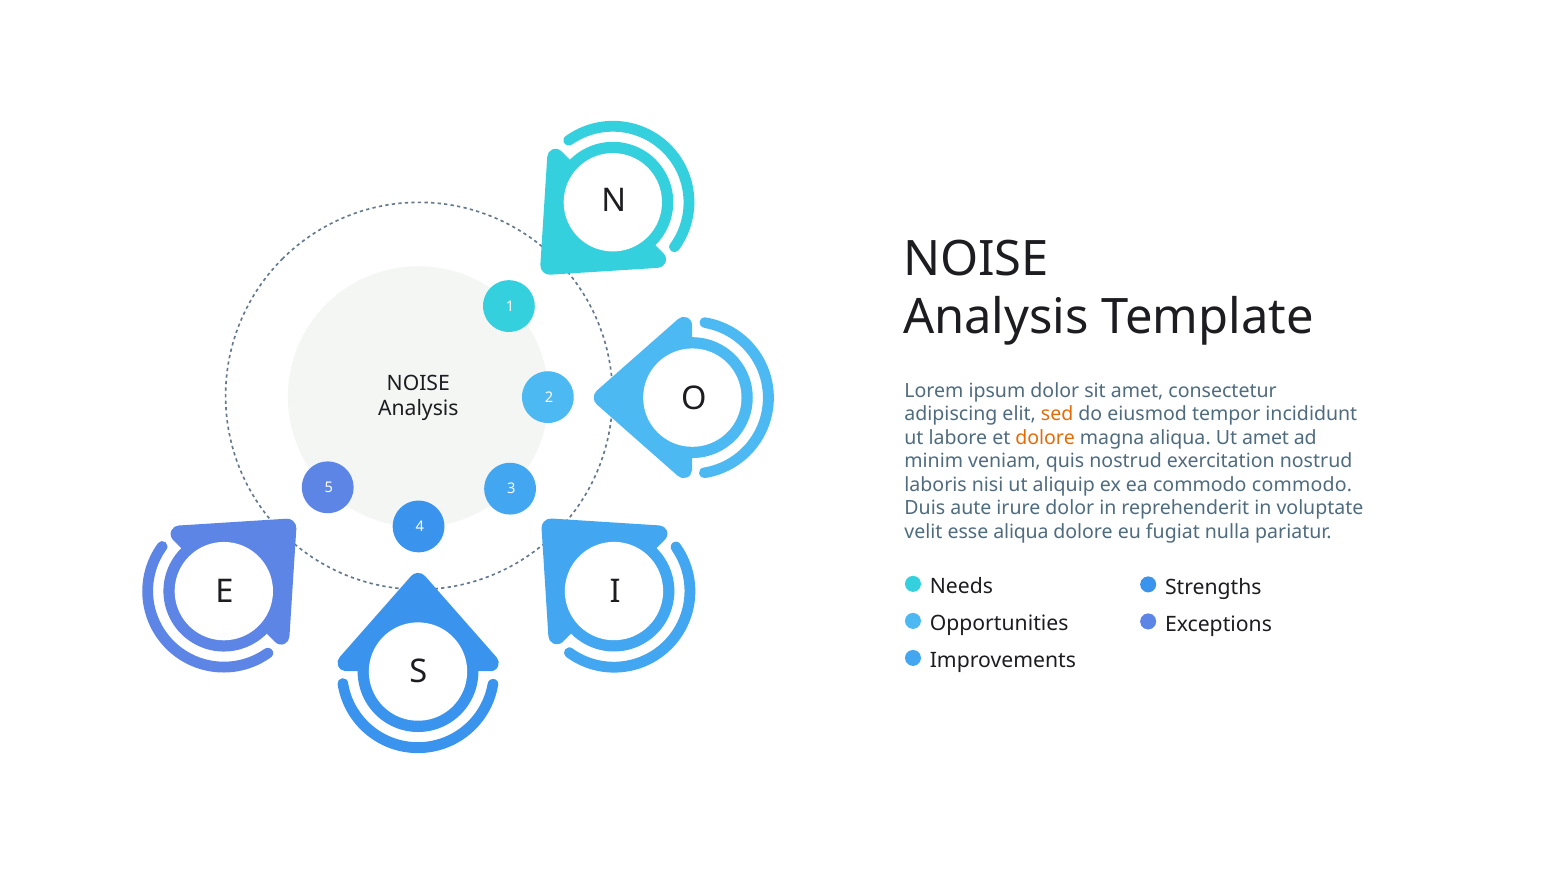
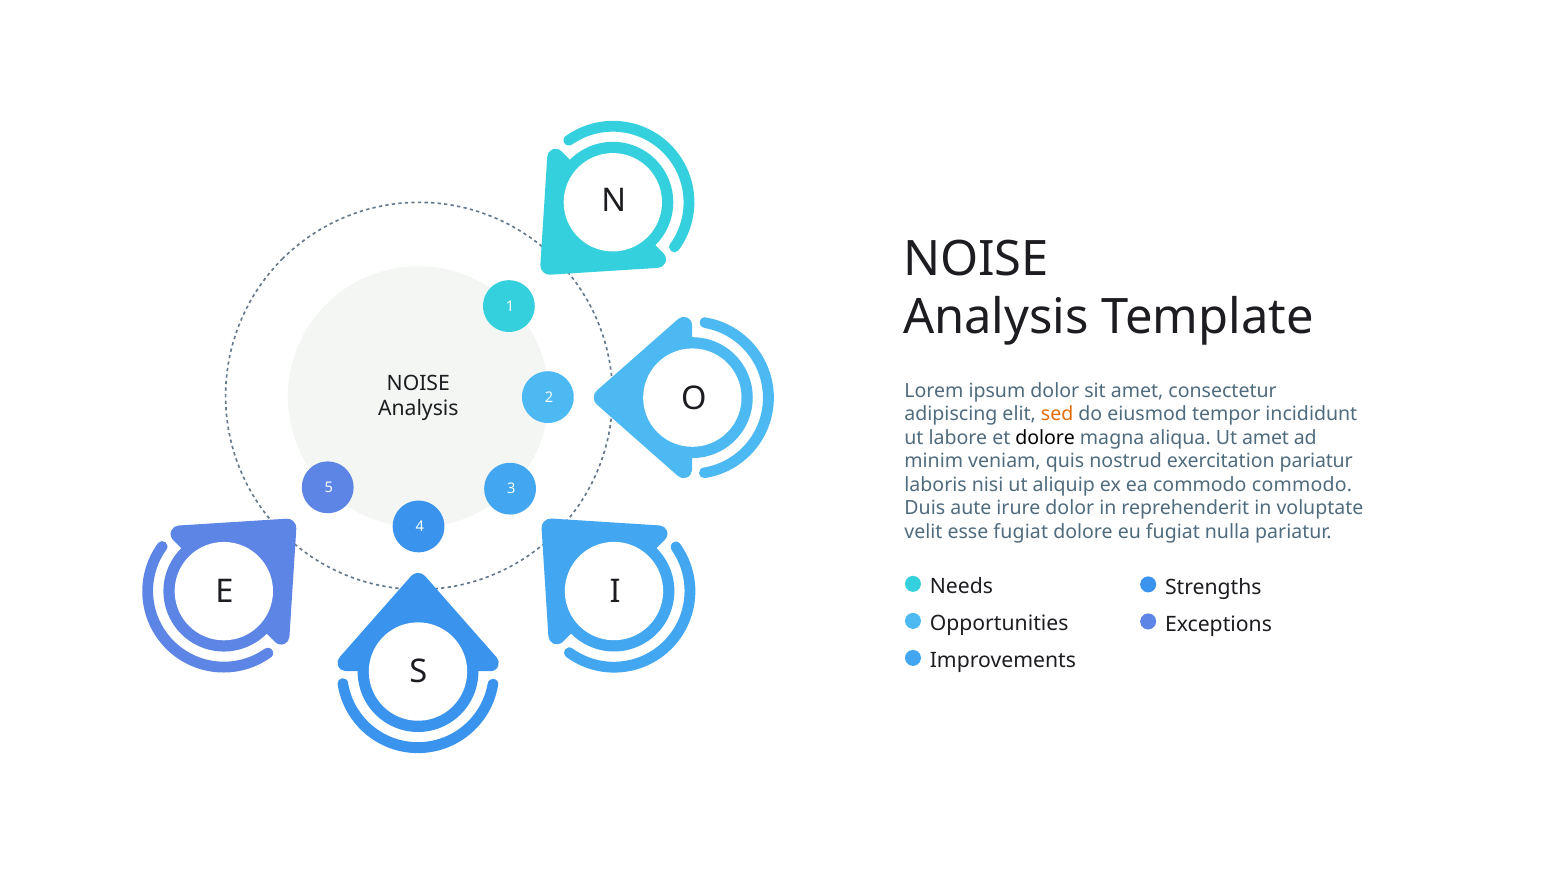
dolore colour: orange -> black (1045, 438)
exercitation nostrud: nostrud -> pariatur (1316, 461)
esse aliqua: aliqua -> fugiat (1021, 532)
